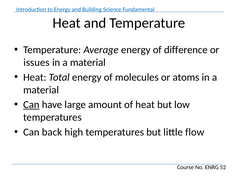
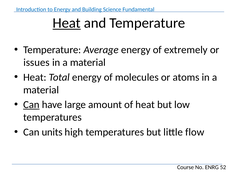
Heat underline: none -> present (67, 23)
difference: difference -> extremely (186, 50)
back: back -> units (52, 132)
